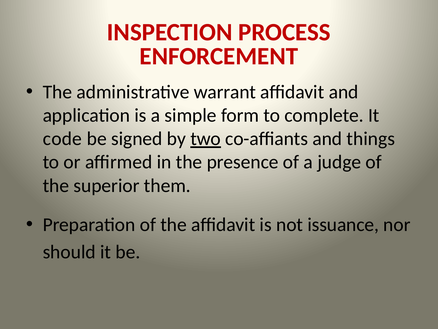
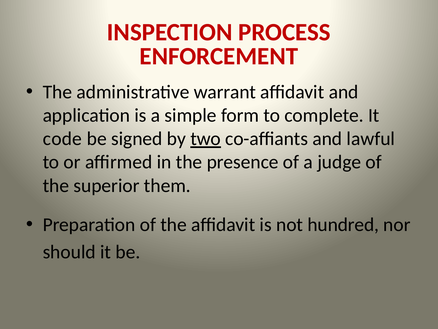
things: things -> lawful (371, 139)
issuance: issuance -> hundred (343, 225)
